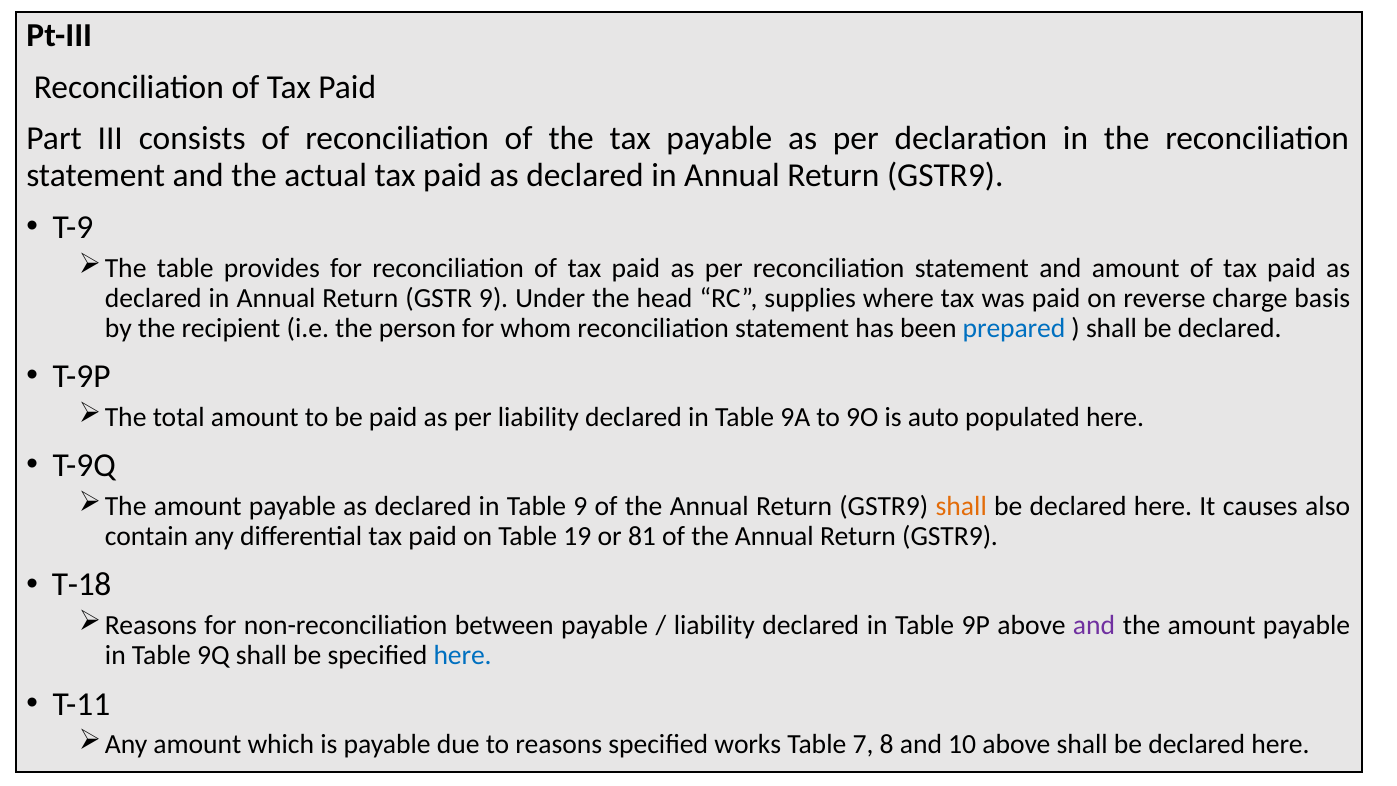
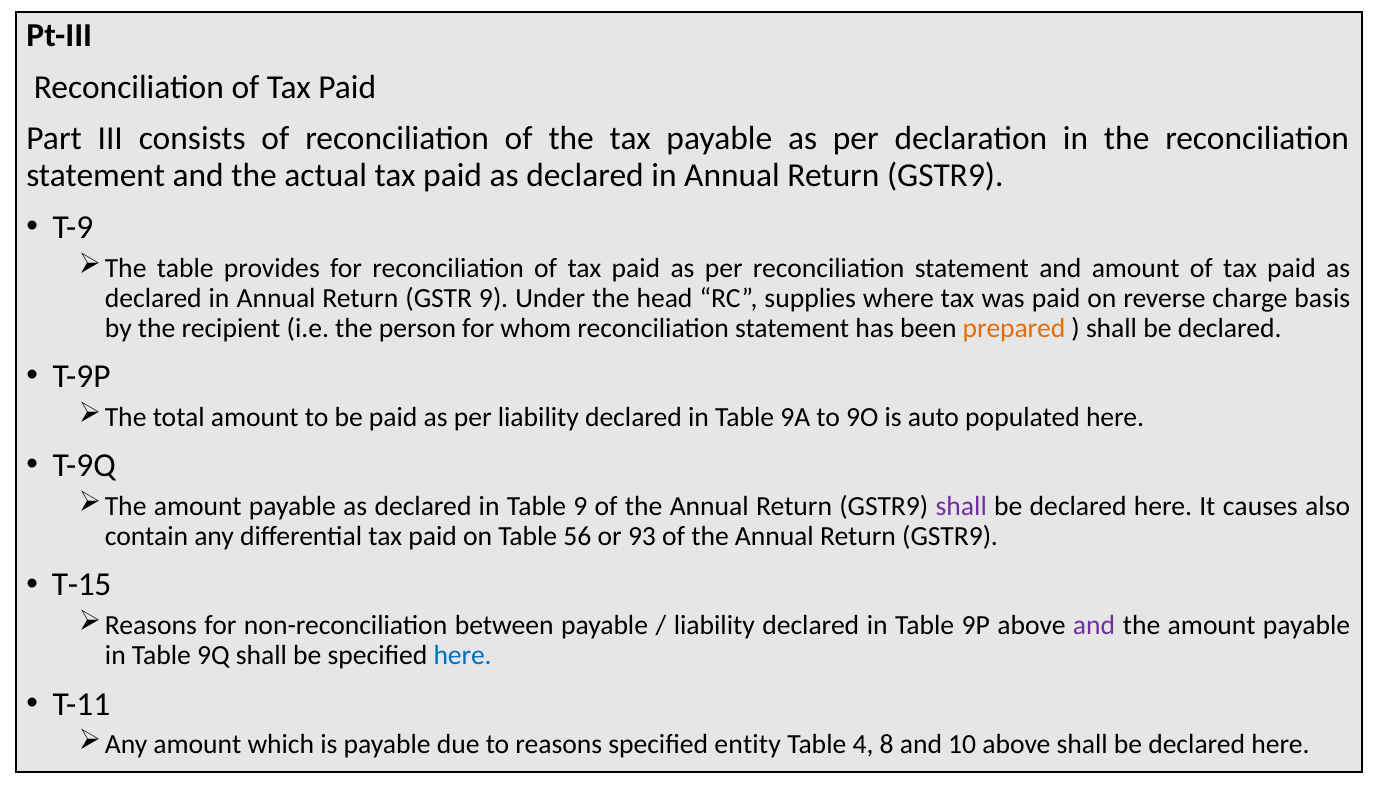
prepared colour: blue -> orange (1014, 328)
shall colour: orange -> purple (961, 506)
19: 19 -> 56 (577, 536)
81: 81 -> 93 (642, 536)
T-18: T-18 -> T-15 (82, 585)
works: works -> entity (748, 745)
7: 7 -> 4 (863, 745)
